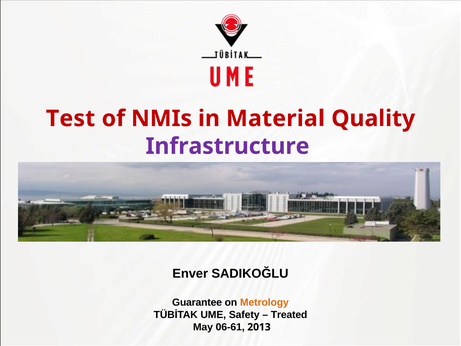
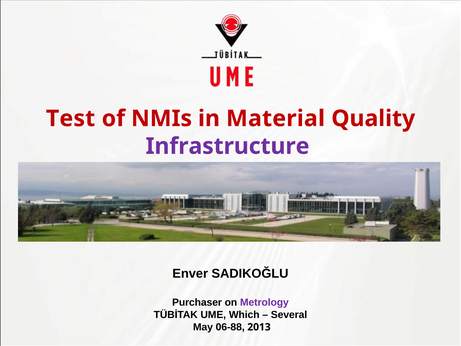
Guarantee: Guarantee -> Purchaser (197, 302)
Metrology colour: orange -> purple (264, 302)
Safety: Safety -> Which (244, 315)
Treated: Treated -> Several (289, 315)
06-61: 06-61 -> 06-88 (230, 327)
